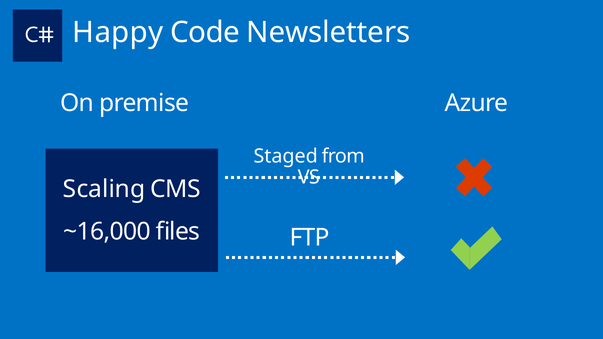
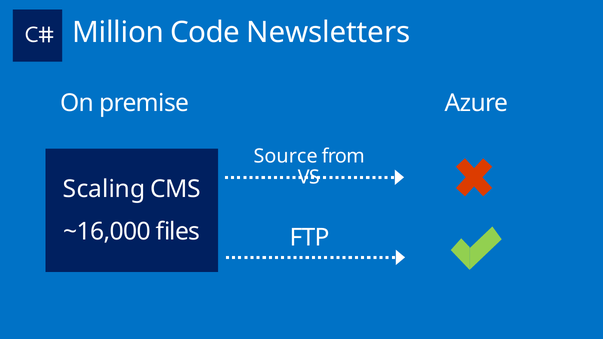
Happy: Happy -> Million (118, 32)
Staged: Staged -> Source (286, 156)
